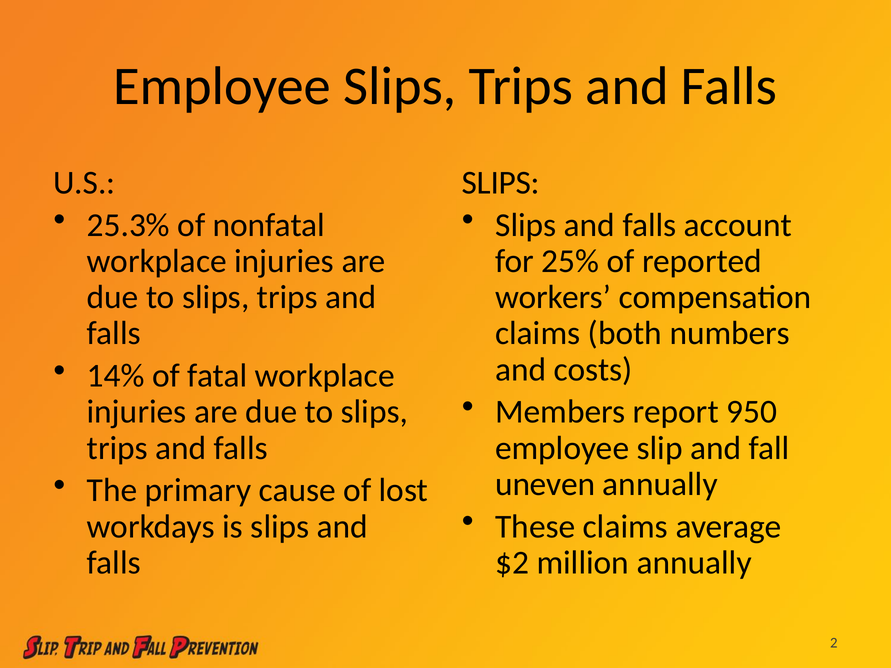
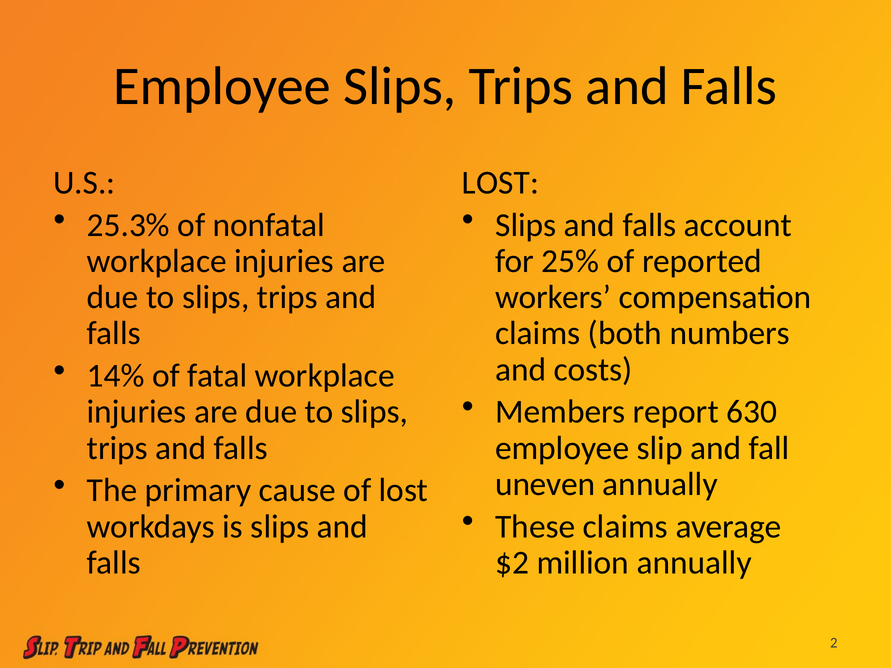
SLIPS: SLIPS -> LOST (501, 183)
950: 950 -> 630 (752, 412)
